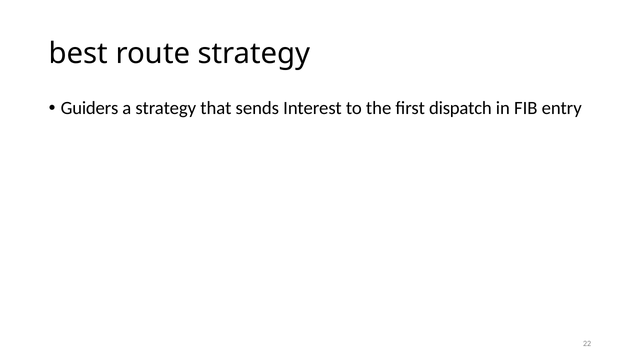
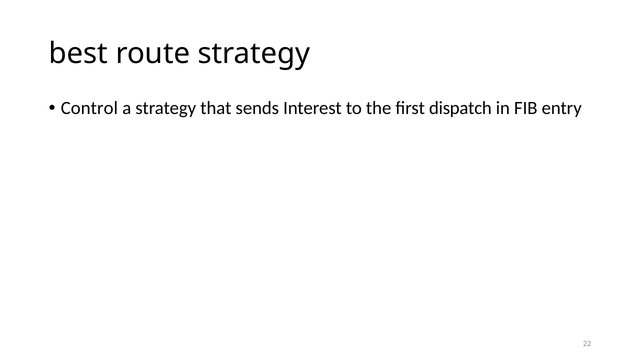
Guiders: Guiders -> Control (89, 108)
